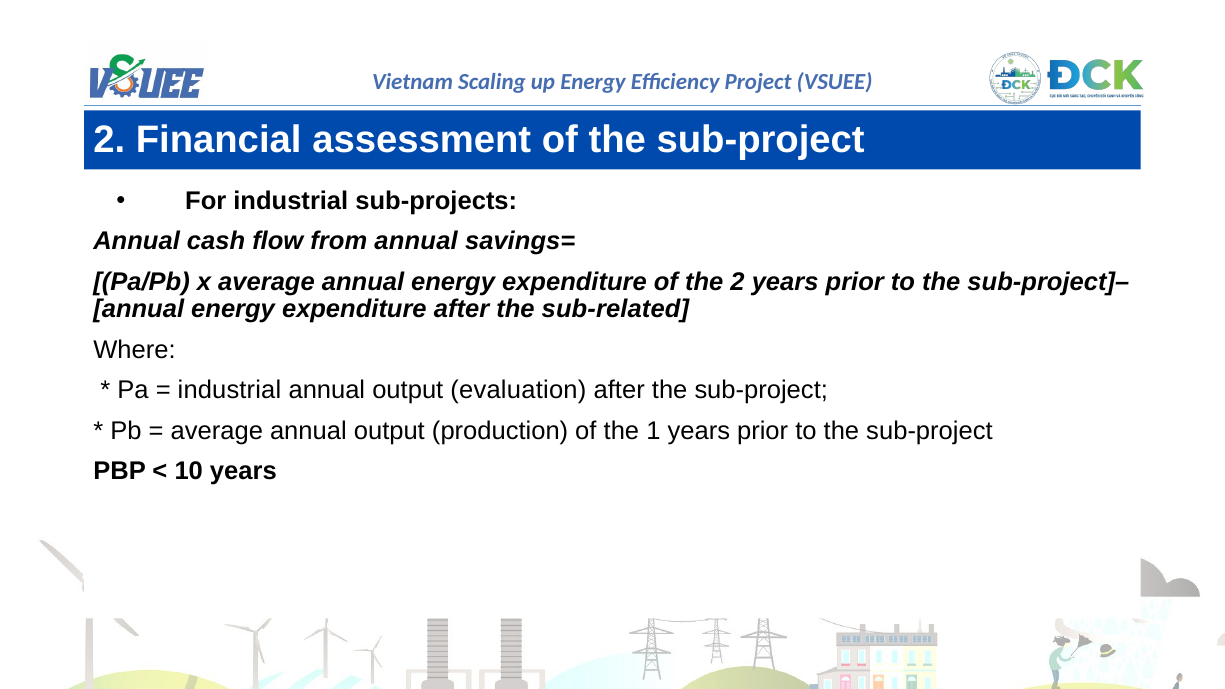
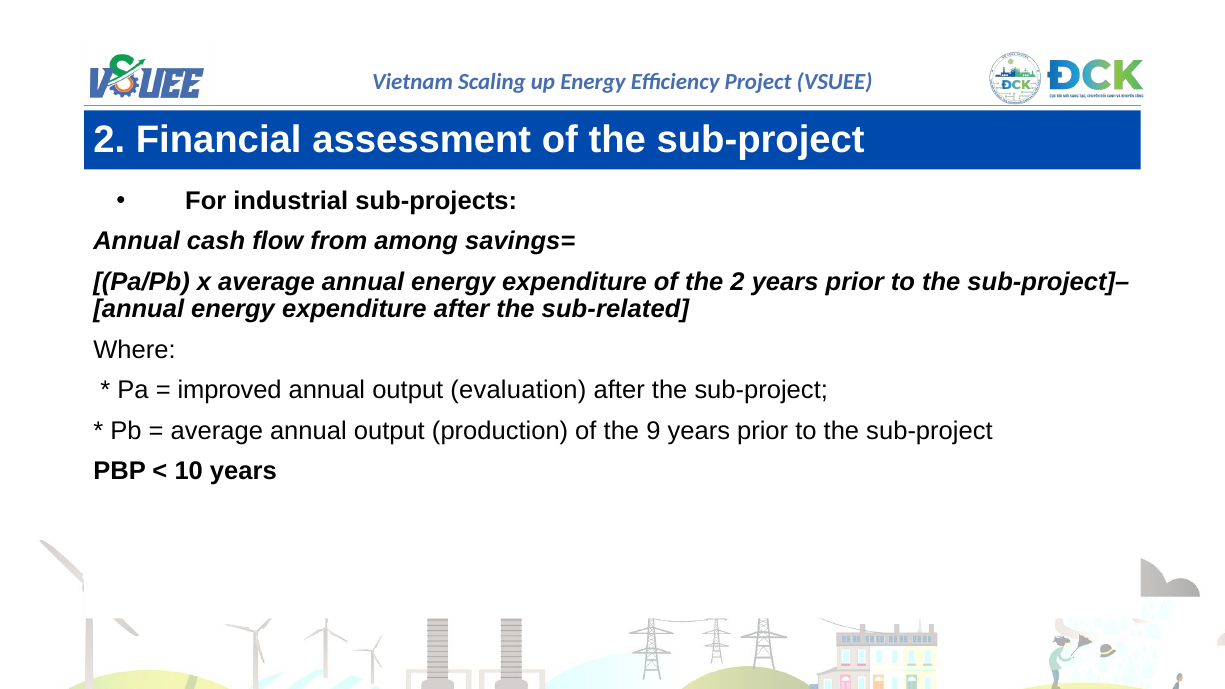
from annual: annual -> among (416, 242)
industrial: industrial -> improved (230, 390)
1: 1 -> 9 (653, 431)
